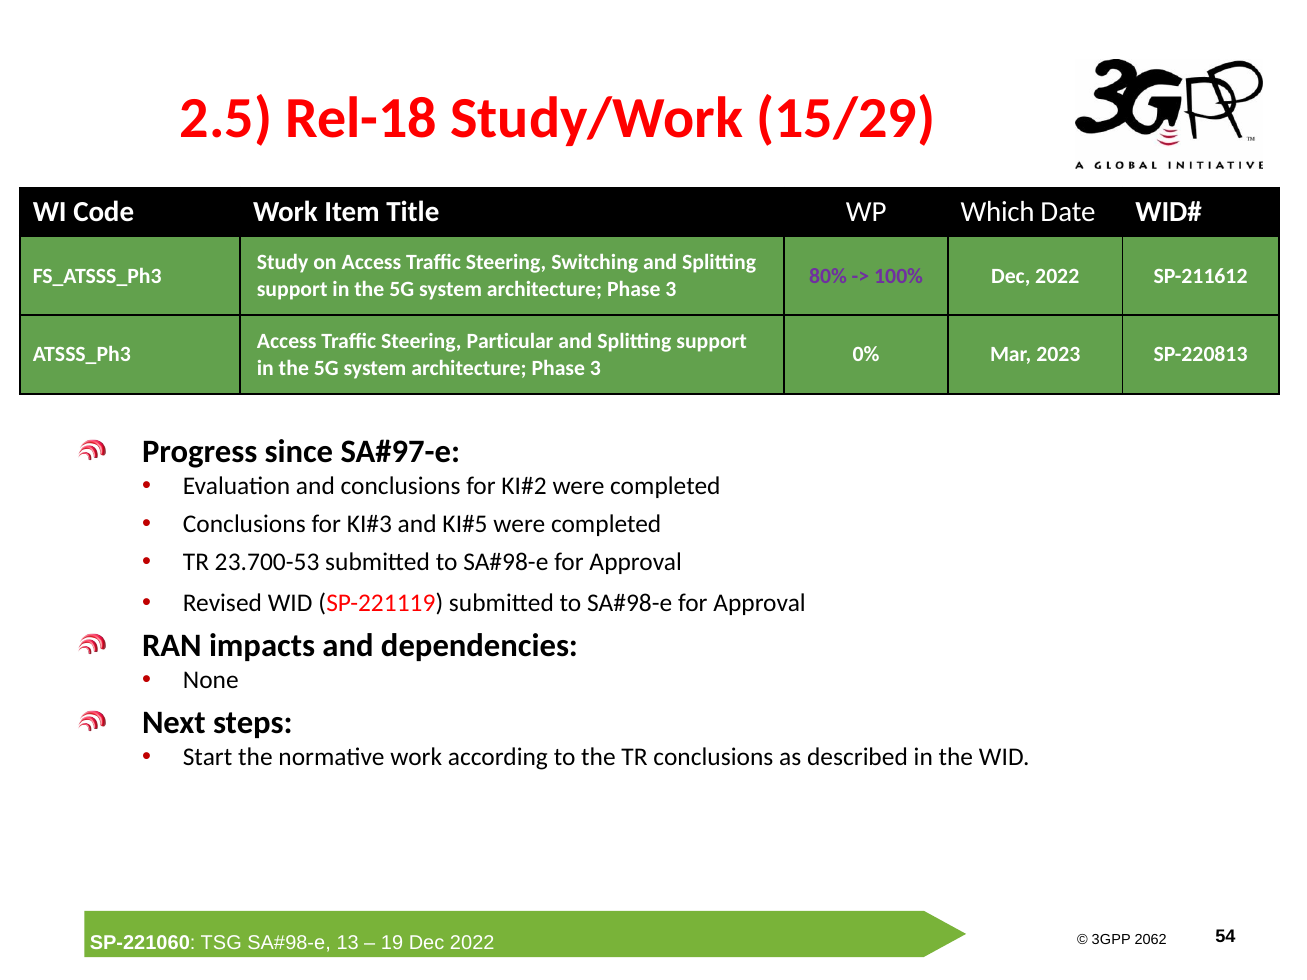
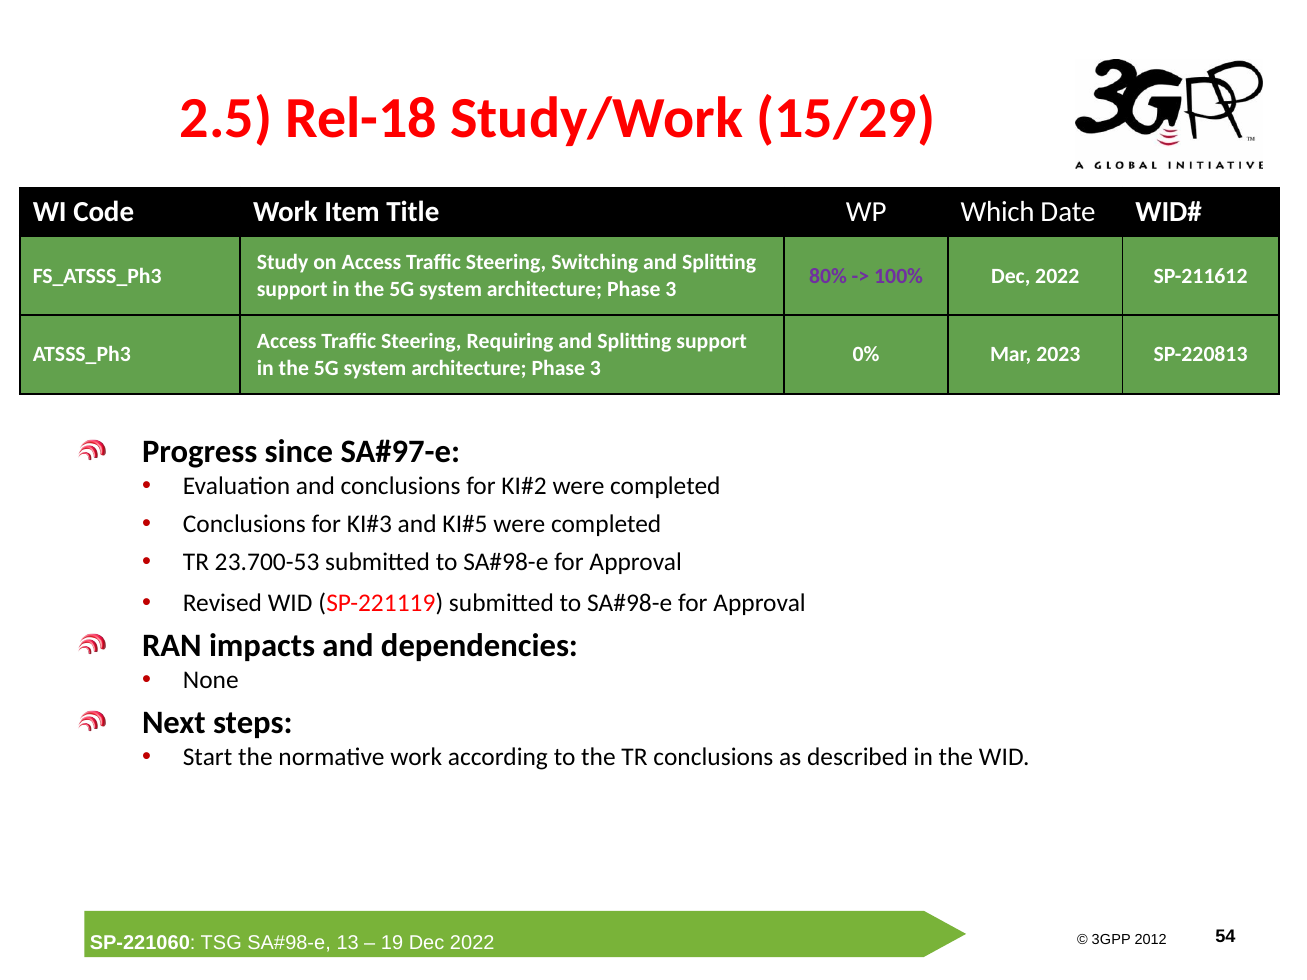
Particular: Particular -> Requiring (510, 342)
2062: 2062 -> 2012 (1151, 940)
